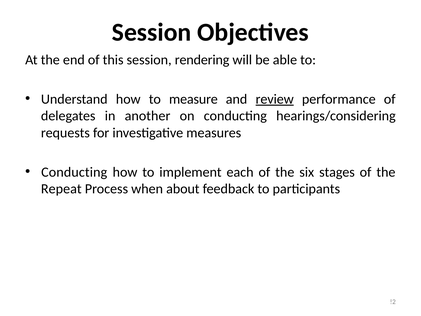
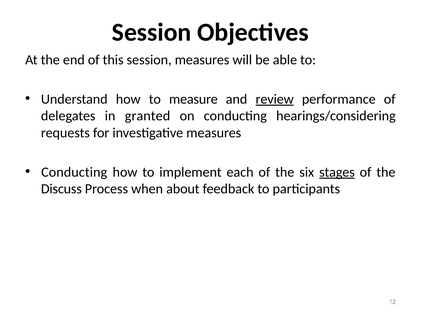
session rendering: rendering -> measures (202, 60)
another: another -> granted (147, 116)
stages underline: none -> present (337, 172)
Repeat: Repeat -> Discuss (61, 189)
